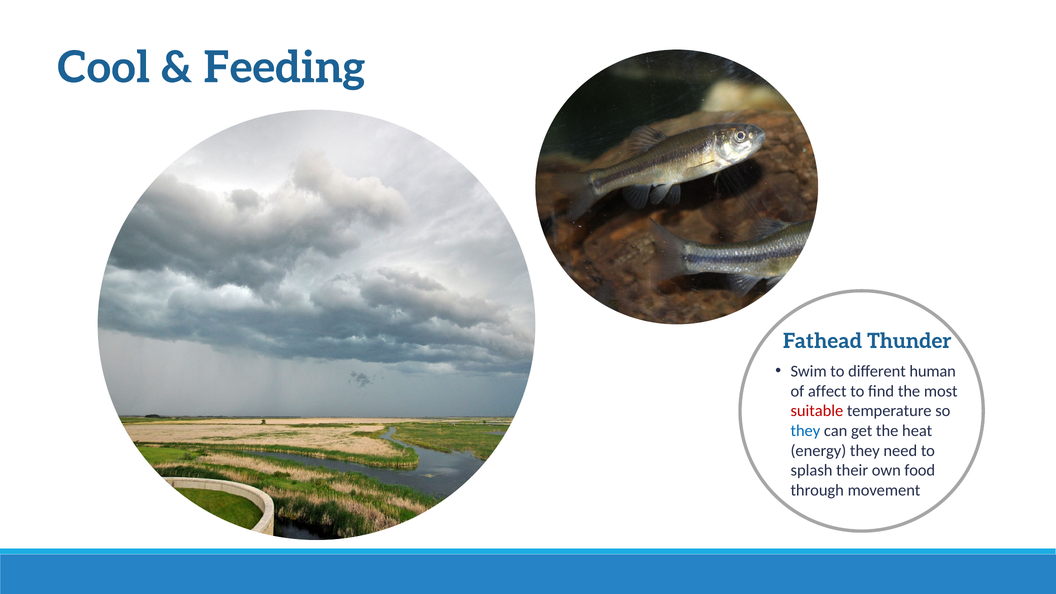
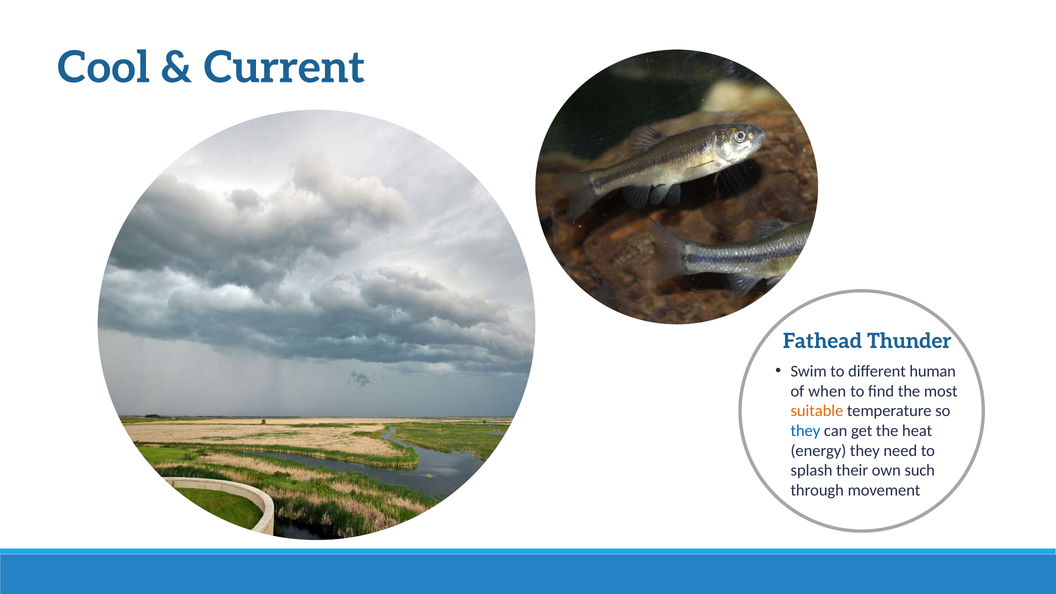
Feeding: Feeding -> Current (284, 68)
affect: affect -> when (827, 391)
suitable colour: red -> orange (817, 411)
food: food -> such (920, 470)
